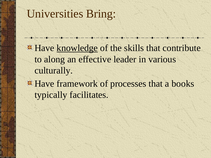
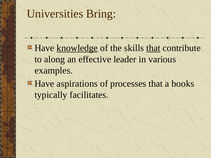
that underline: none -> present (153, 48)
culturally: culturally -> examples (54, 71)
framework: framework -> aspirations (77, 84)
